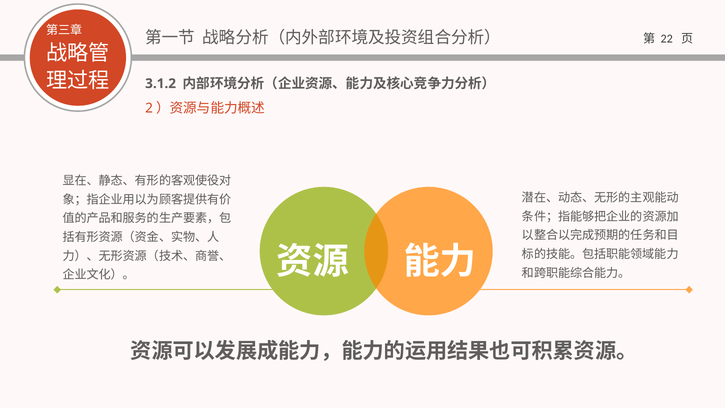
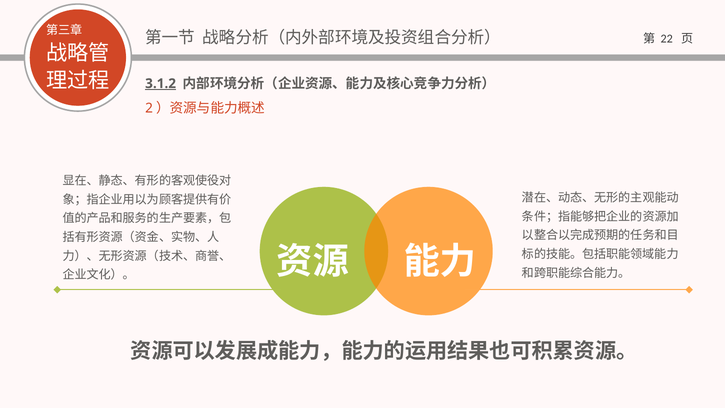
3.1.2 underline: none -> present (161, 84)
